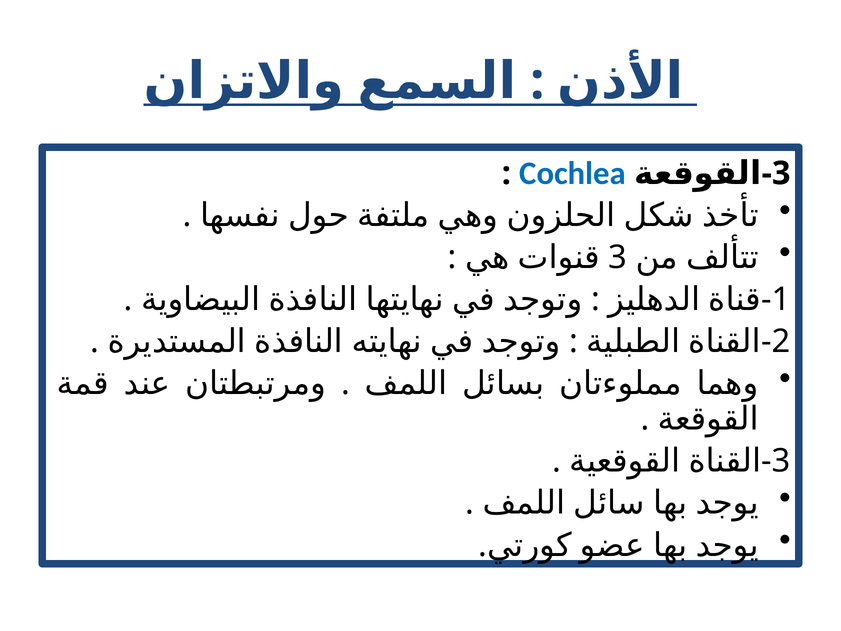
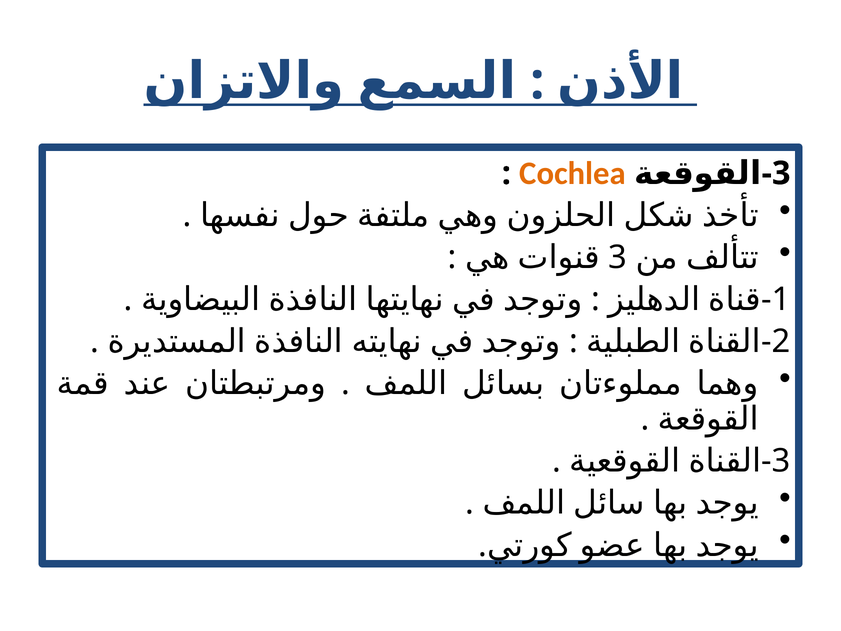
Cochlea colour: blue -> orange (573, 173)
